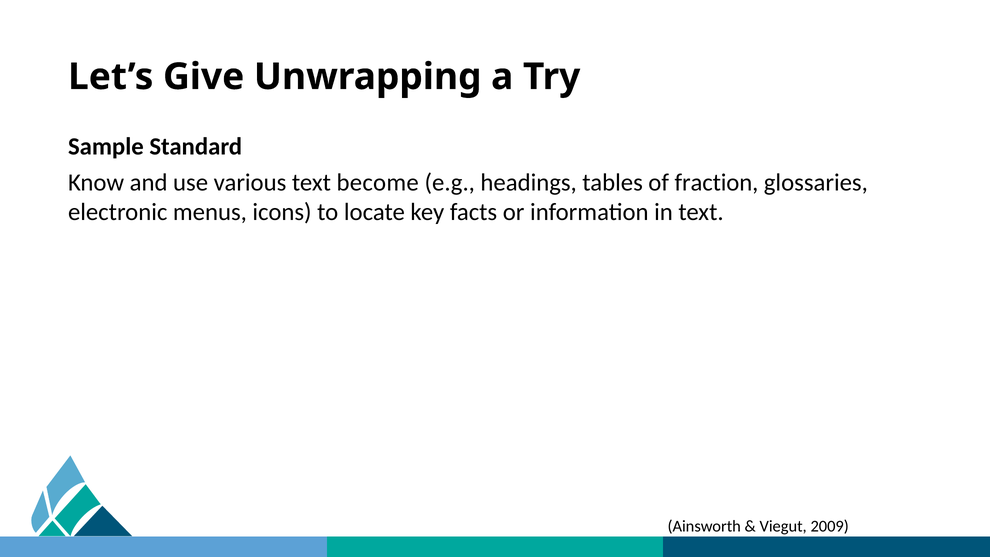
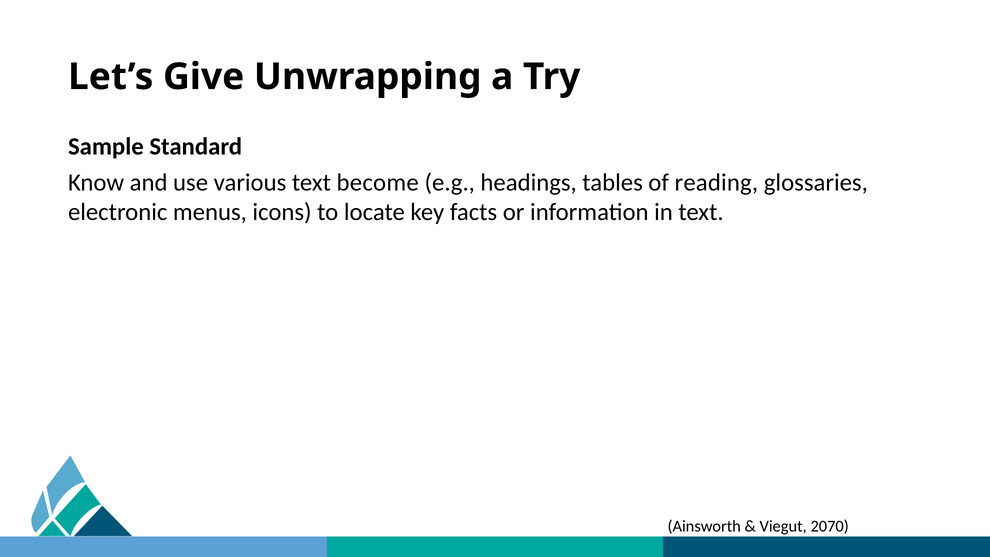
fraction: fraction -> reading (716, 182)
2009: 2009 -> 2070 (830, 526)
